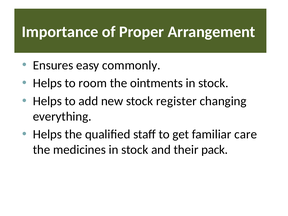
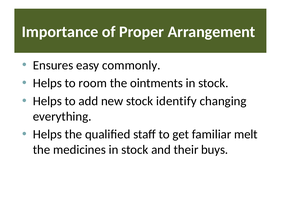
register: register -> identify (176, 101)
care: care -> melt (246, 134)
pack: pack -> buys (215, 150)
